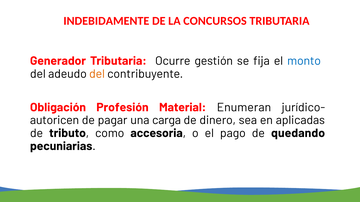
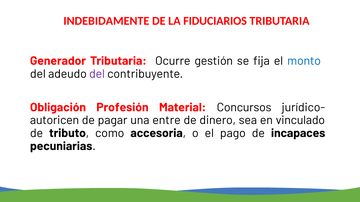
CONCURSOS: CONCURSOS -> FIDUCIARIOS (215, 21)
del colour: orange -> purple (97, 74)
Enumeran: Enumeran -> Concursos (244, 108)
carga: carga -> entre (166, 121)
aplicadas: aplicadas -> vinculado (300, 121)
quedando: quedando -> incapaces (298, 134)
